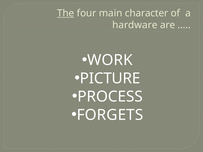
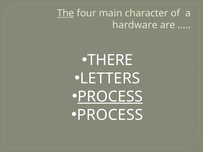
WORK: WORK -> THERE (110, 60)
PICTURE: PICTURE -> LETTERS (110, 79)
PROCESS underline: none -> present (110, 97)
FORGETS: FORGETS -> PROCESS (110, 115)
